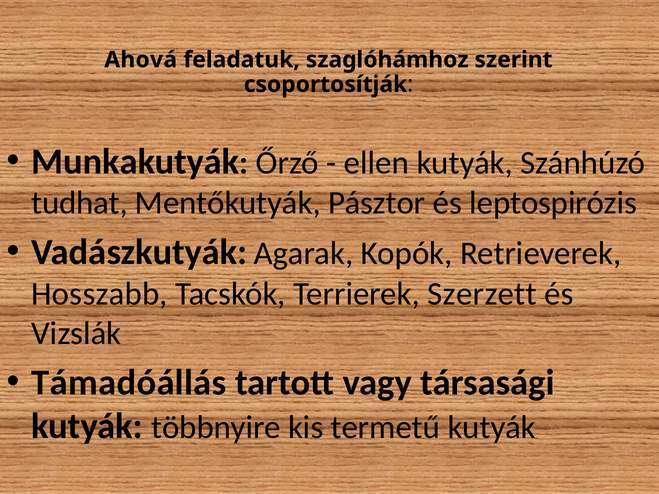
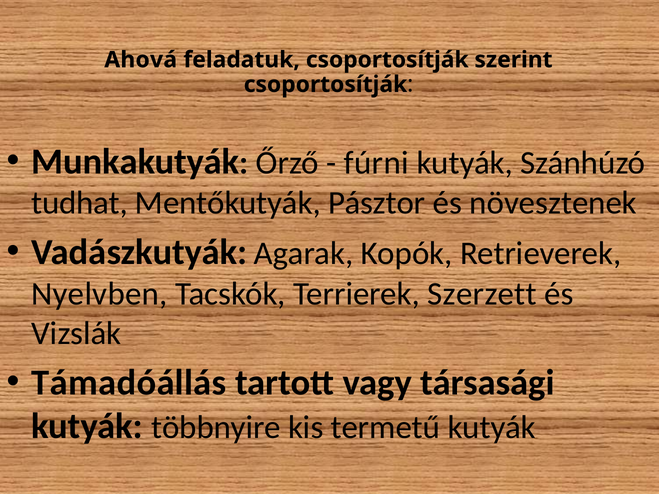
feladatuk szaglóhámhoz: szaglóhámhoz -> csoportosítják (387, 60)
ellen: ellen -> fúrni (376, 163)
leptospirózis: leptospirózis -> növesztenek (553, 203)
Hosszabb: Hosszabb -> Nyelvben (99, 294)
